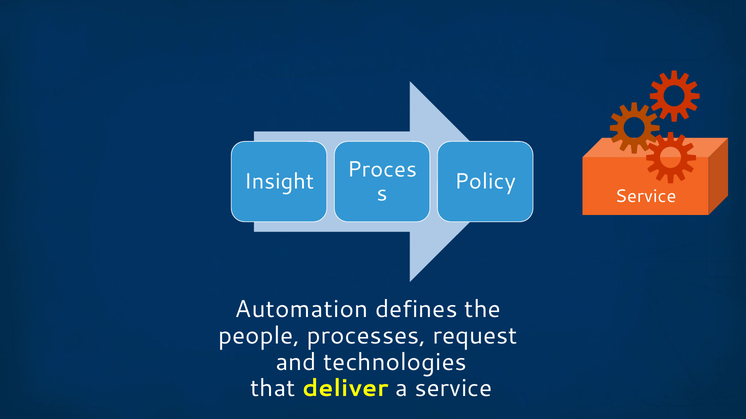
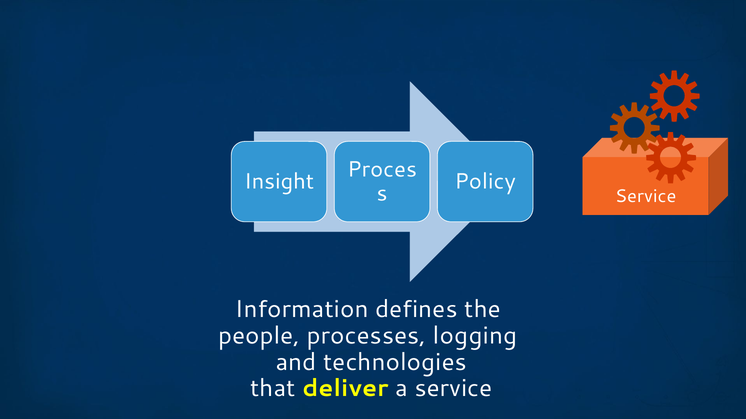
Automation: Automation -> Information (302, 310)
request: request -> logging (475, 336)
